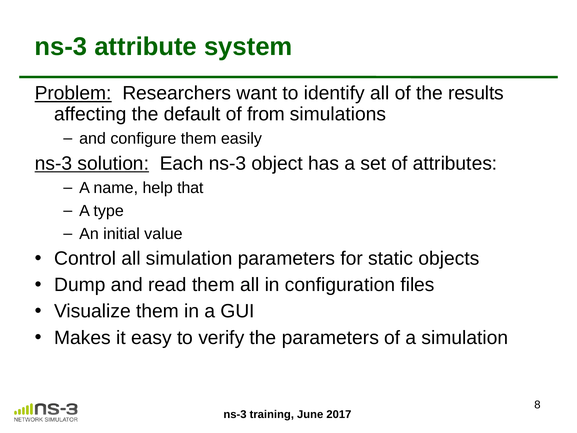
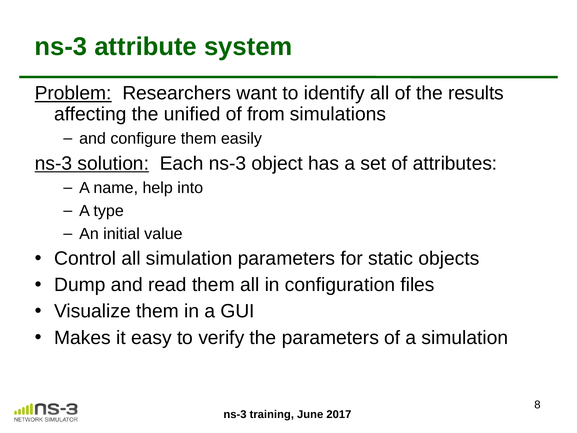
default: default -> unified (192, 114)
that: that -> into (190, 188)
